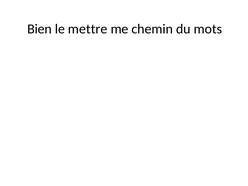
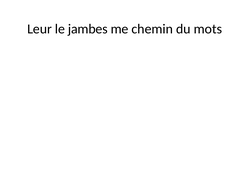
Bien: Bien -> Leur (40, 29)
mettre: mettre -> jambes (88, 29)
